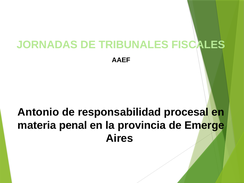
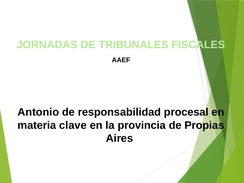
penal: penal -> clave (73, 125)
Emerge: Emerge -> Propias (204, 125)
